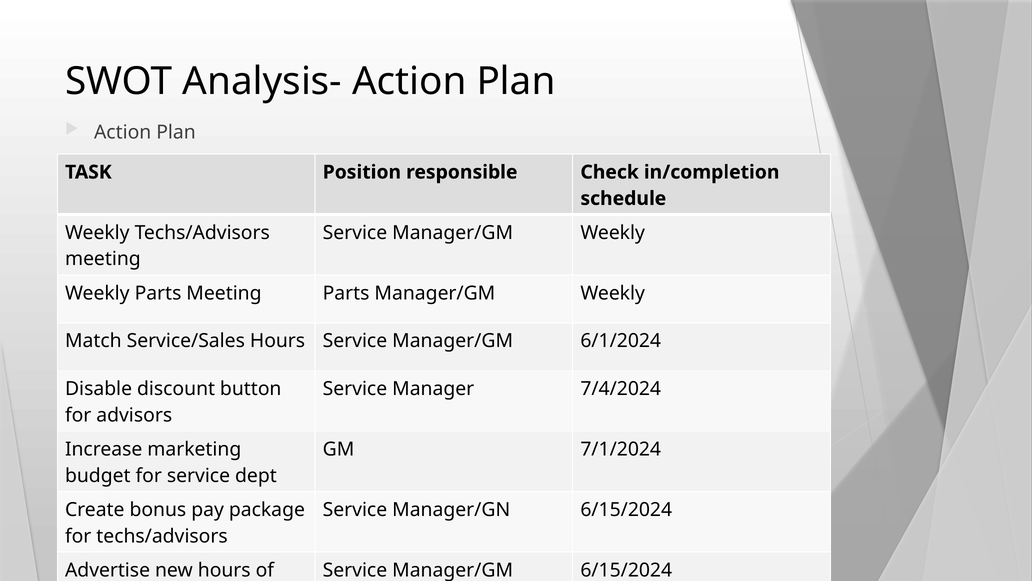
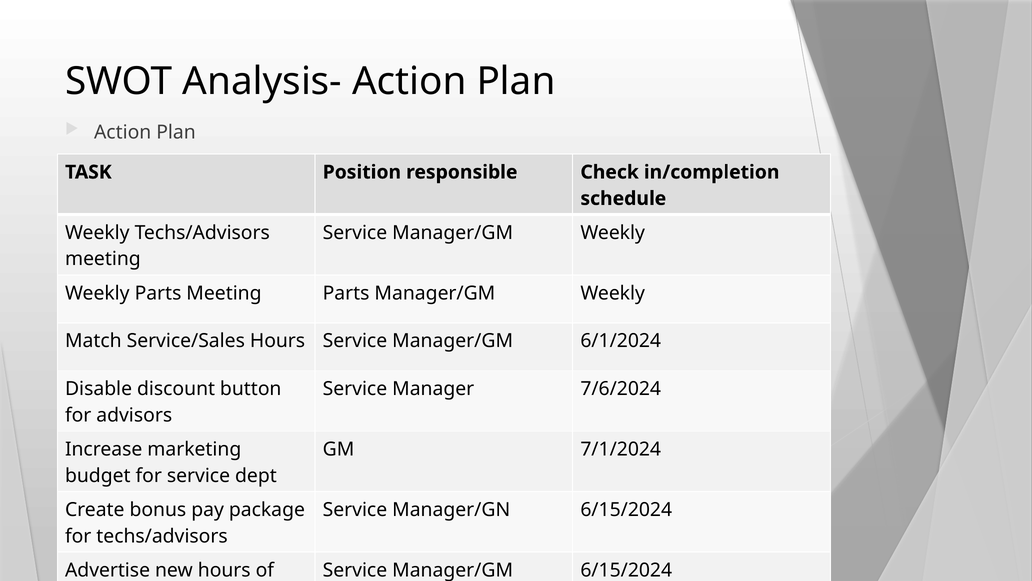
7/4/2024: 7/4/2024 -> 7/6/2024 (621, 389)
